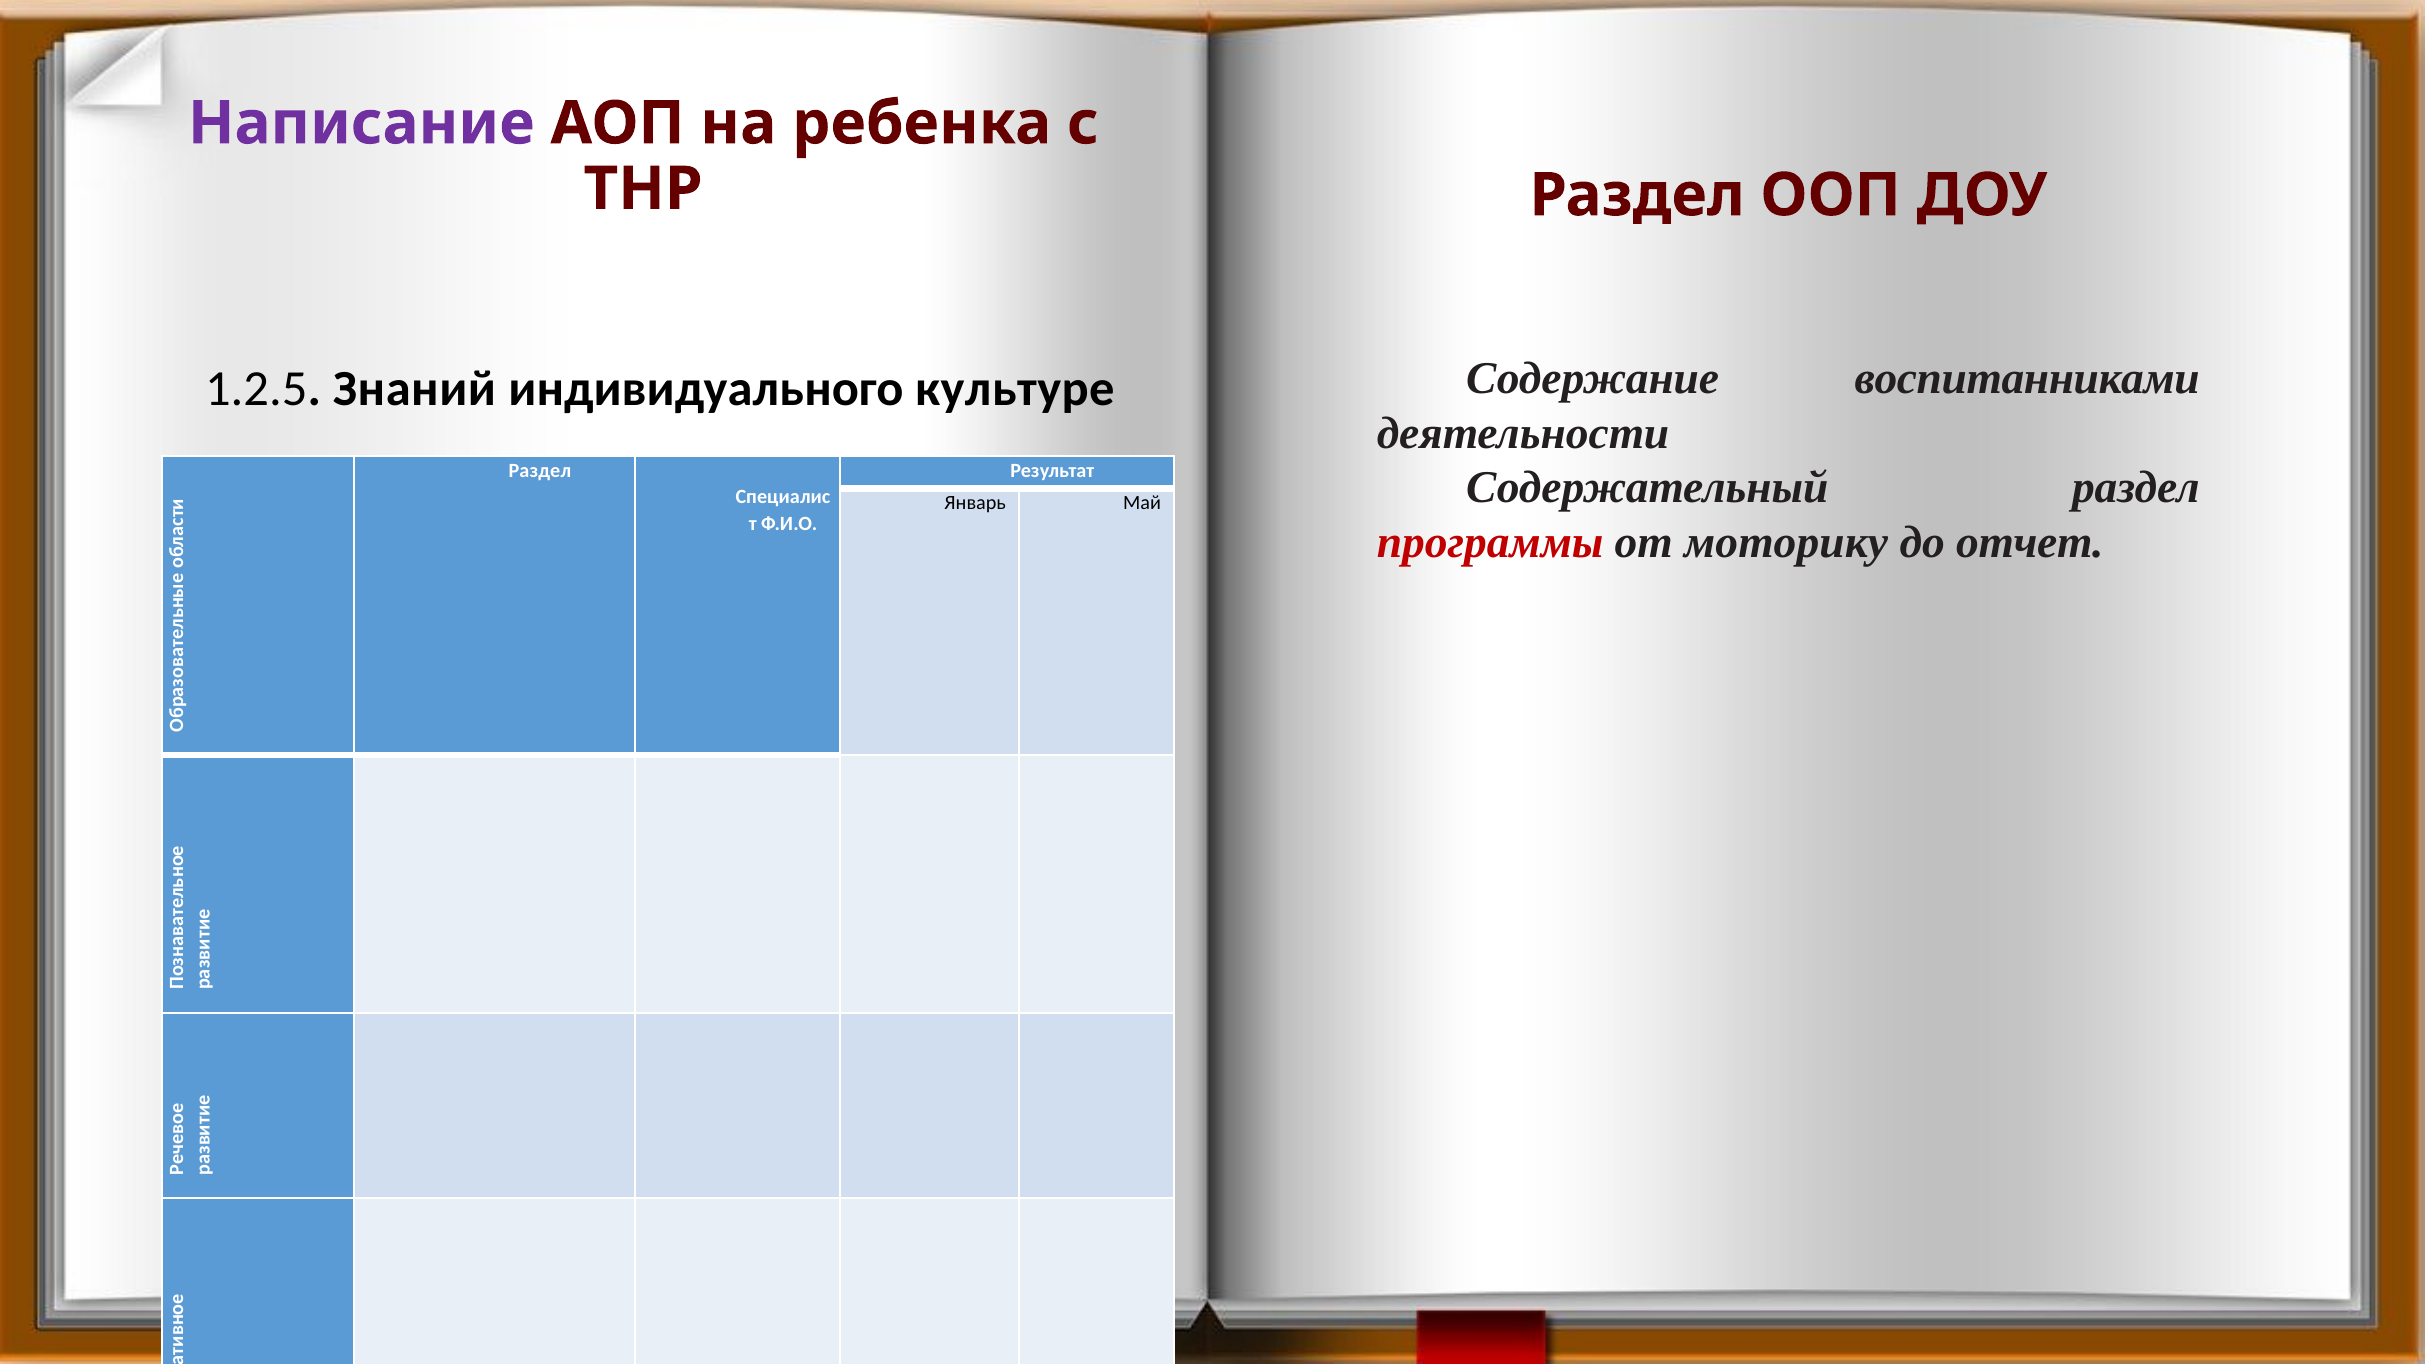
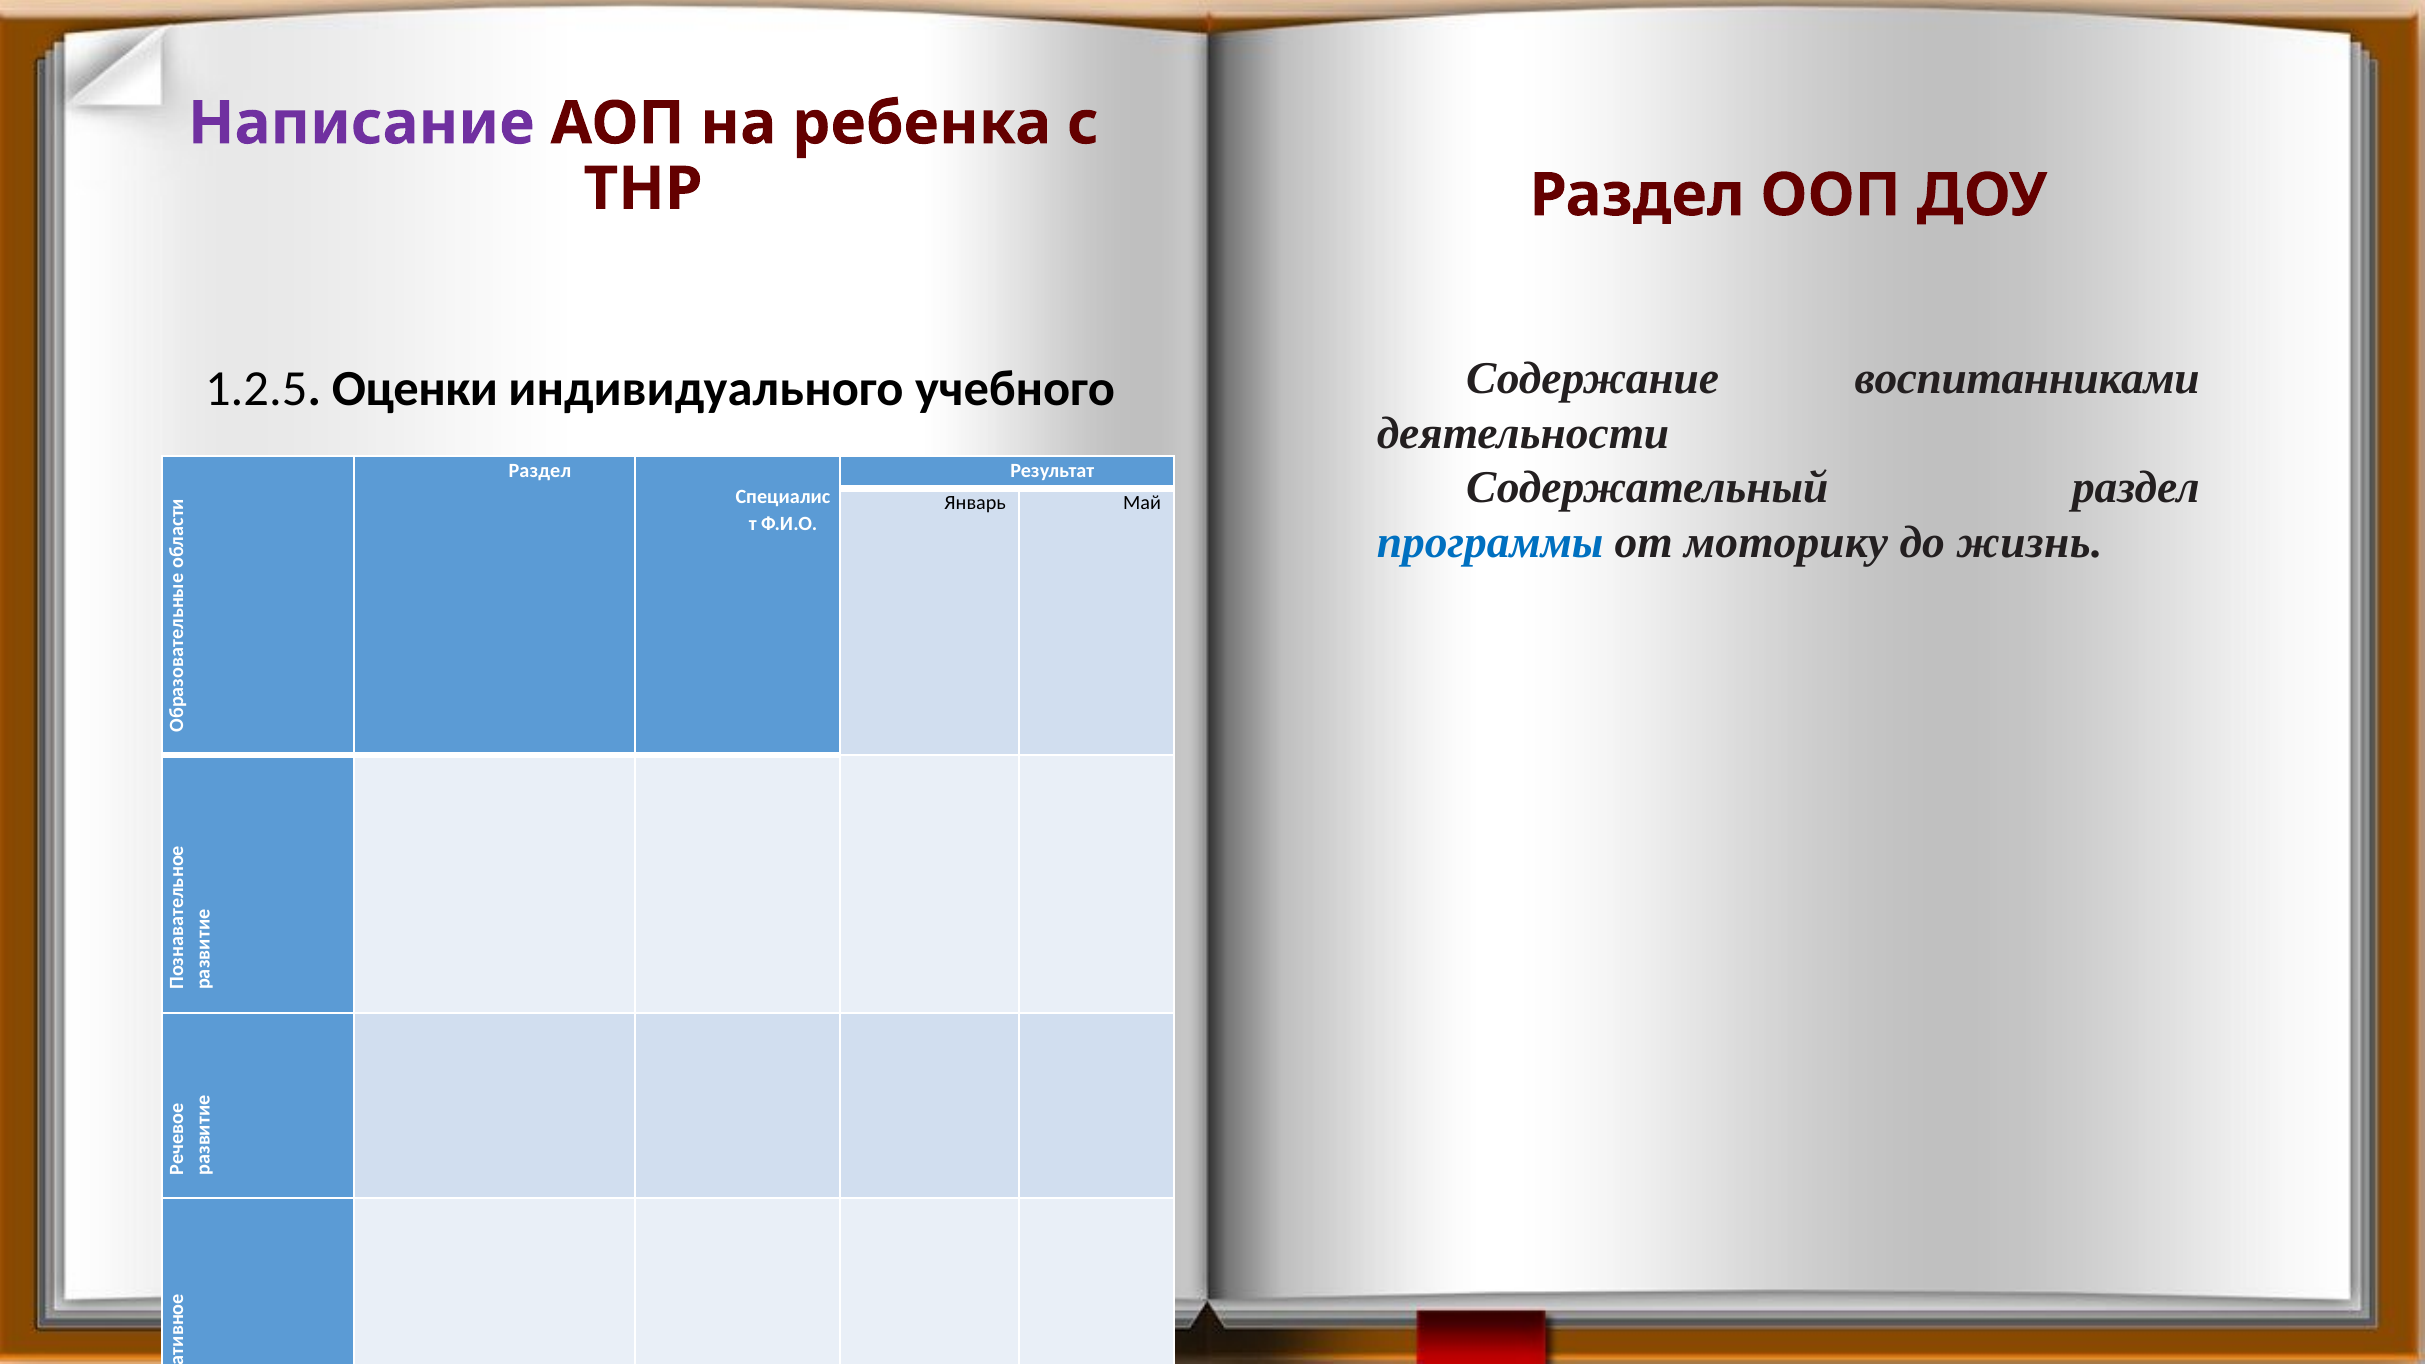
Знаний: Знаний -> Оценки (415, 389)
культуре: культуре -> учебного (1015, 389)
программы colour: red -> blue (1490, 542)
отчет: отчет -> жизнь (2029, 542)
